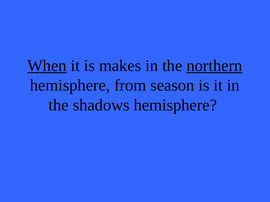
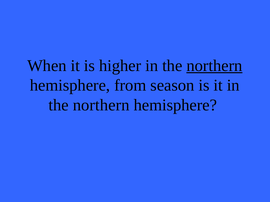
When underline: present -> none (47, 66)
makes: makes -> higher (120, 66)
shadows: shadows -> northern (101, 105)
